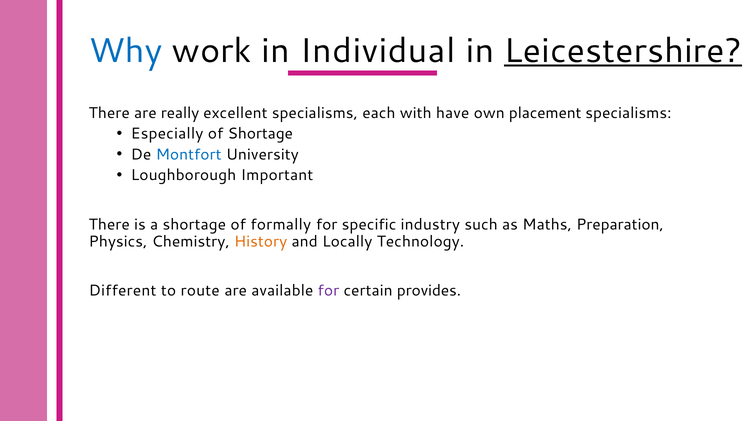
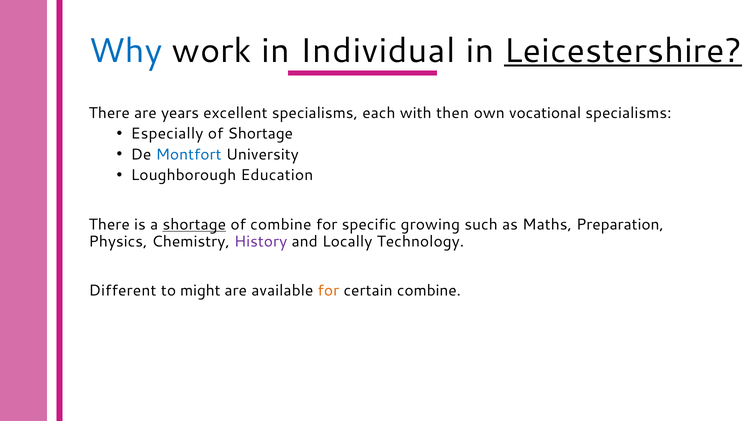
really: really -> years (180, 113)
have: have -> then (453, 113)
placement: placement -> vocational (545, 113)
Important: Important -> Education (277, 175)
shortage underline: none -> present (194, 225)
of formally: formally -> combine (281, 225)
industry: industry -> growing (430, 225)
History colour: orange -> purple (261, 242)
route: route -> might (200, 291)
for colour: purple -> orange (328, 291)
certain provides: provides -> combine (429, 291)
